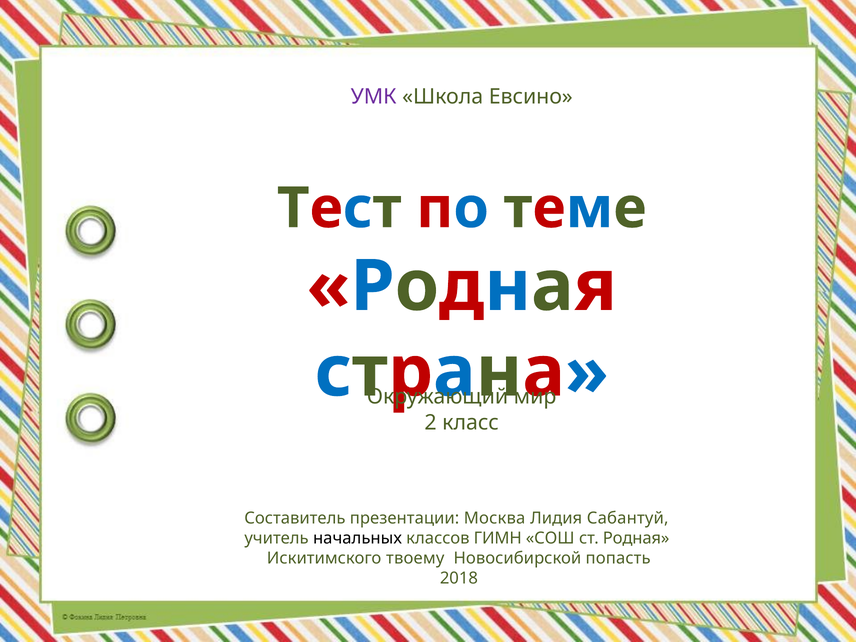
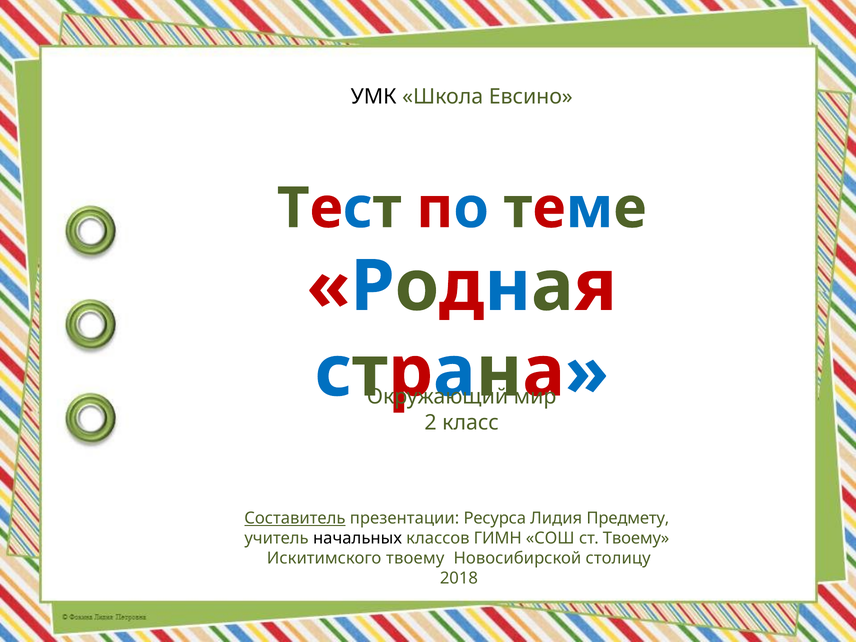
УМК colour: purple -> black (374, 97)
Составитель underline: none -> present (295, 518)
Москва: Москва -> Ресурса (495, 518)
Сабантуй: Сабантуй -> Предмету (628, 518)
ст Родная: Родная -> Твоему (636, 538)
попасть: попасть -> столицу (618, 558)
